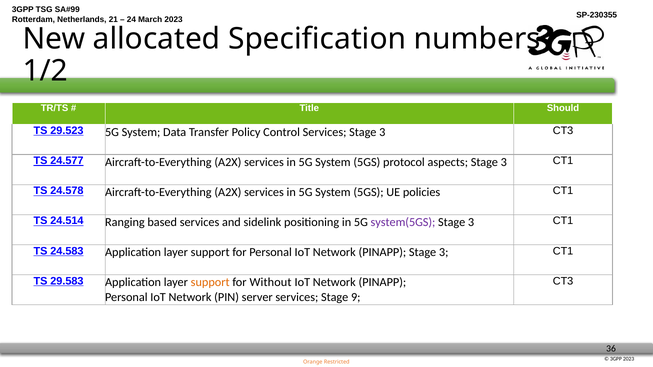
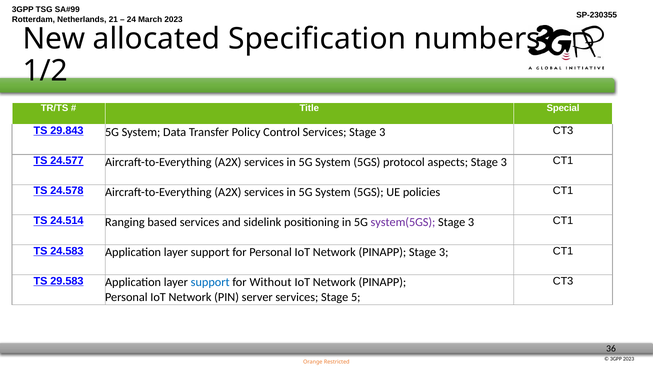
Should: Should -> Special (563, 108)
29.523: 29.523 -> 29.843 (67, 131)
support colour: orange -> blue (210, 283)
9: 9 -> 5 (356, 298)
